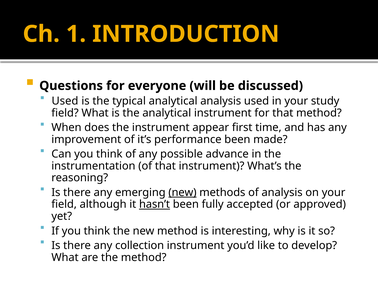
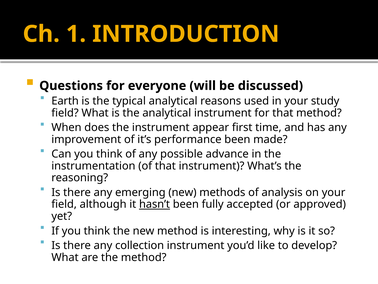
Used: Used -> Earth (65, 101)
analytical analysis: analysis -> reasons (221, 101)
new underline: present -> none (182, 192)
